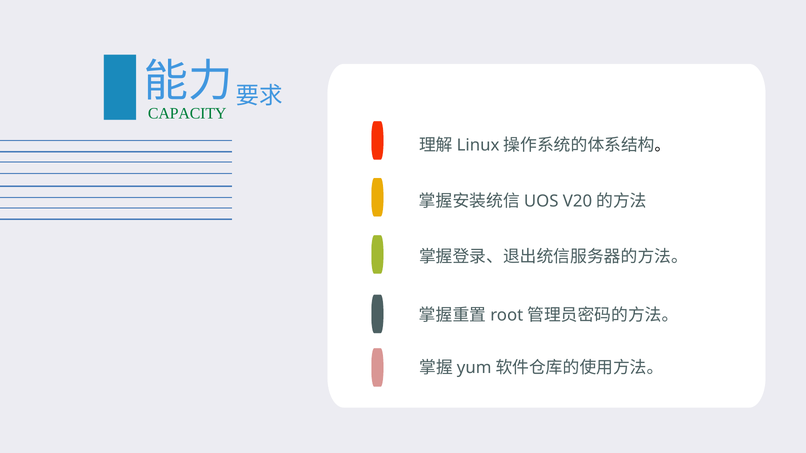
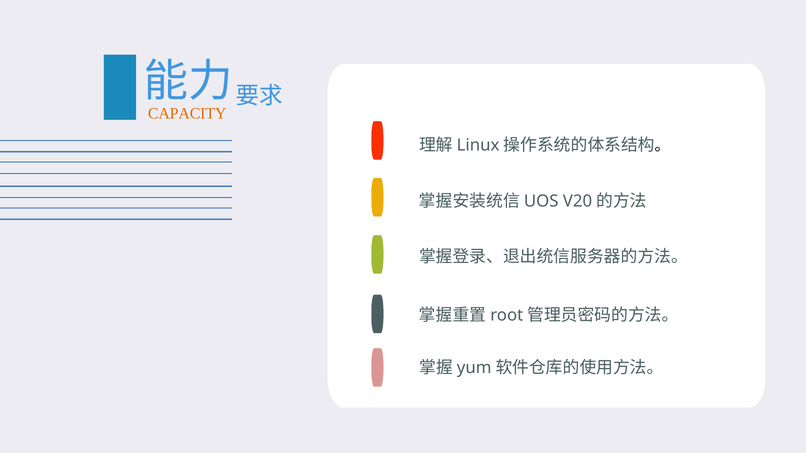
CAPACITY colour: green -> orange (187, 114)
